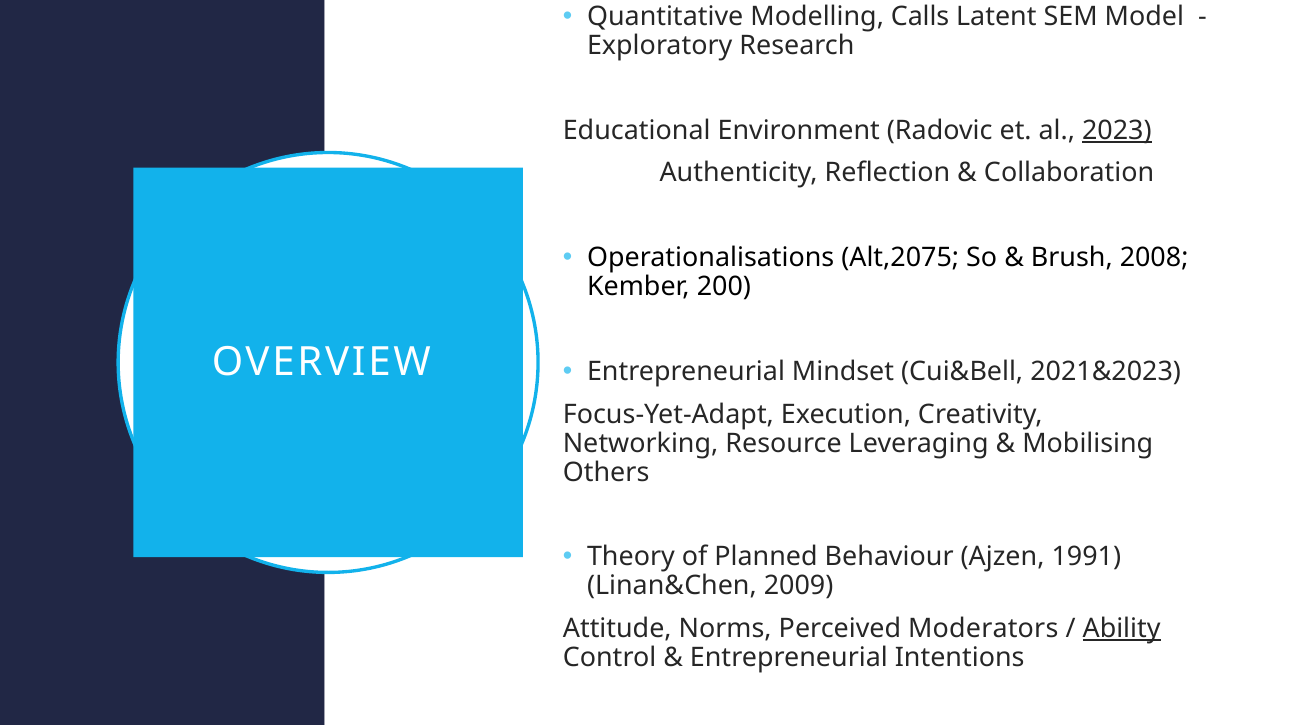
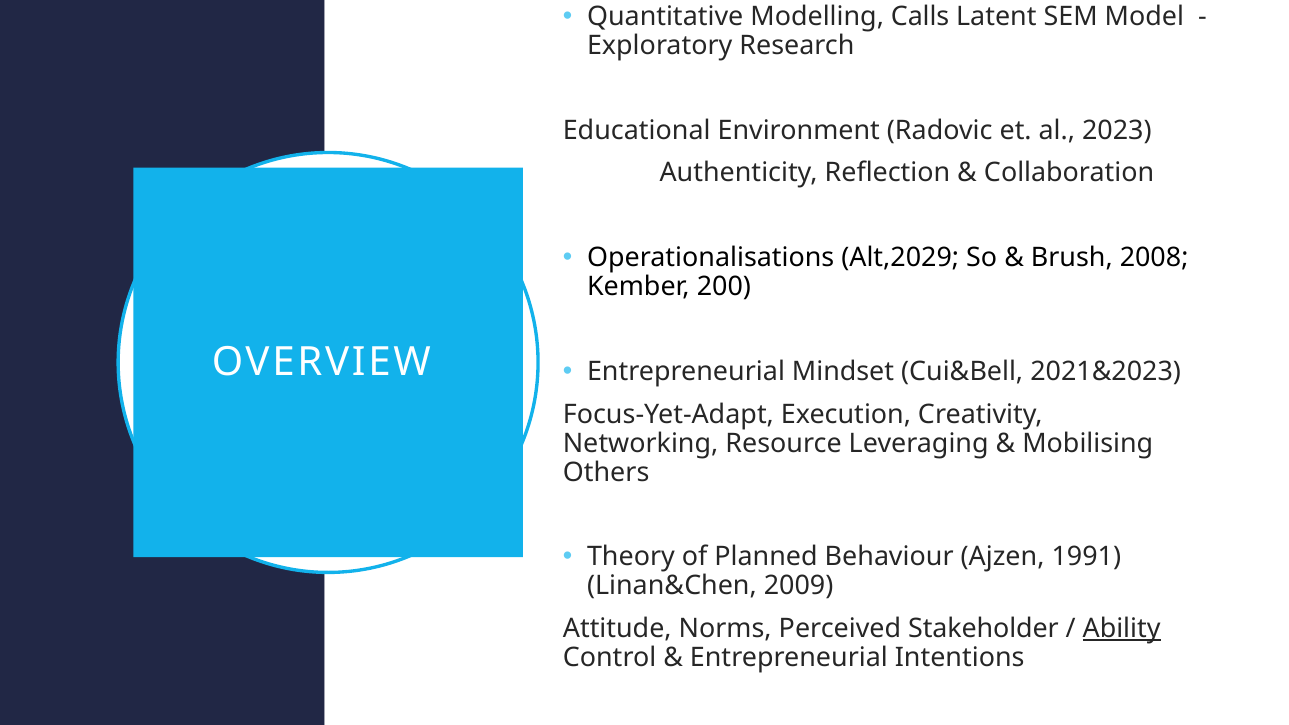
2023 underline: present -> none (1117, 131)
Alt,2075: Alt,2075 -> Alt,2029 (900, 258)
Moderators: Moderators -> Stakeholder (983, 629)
